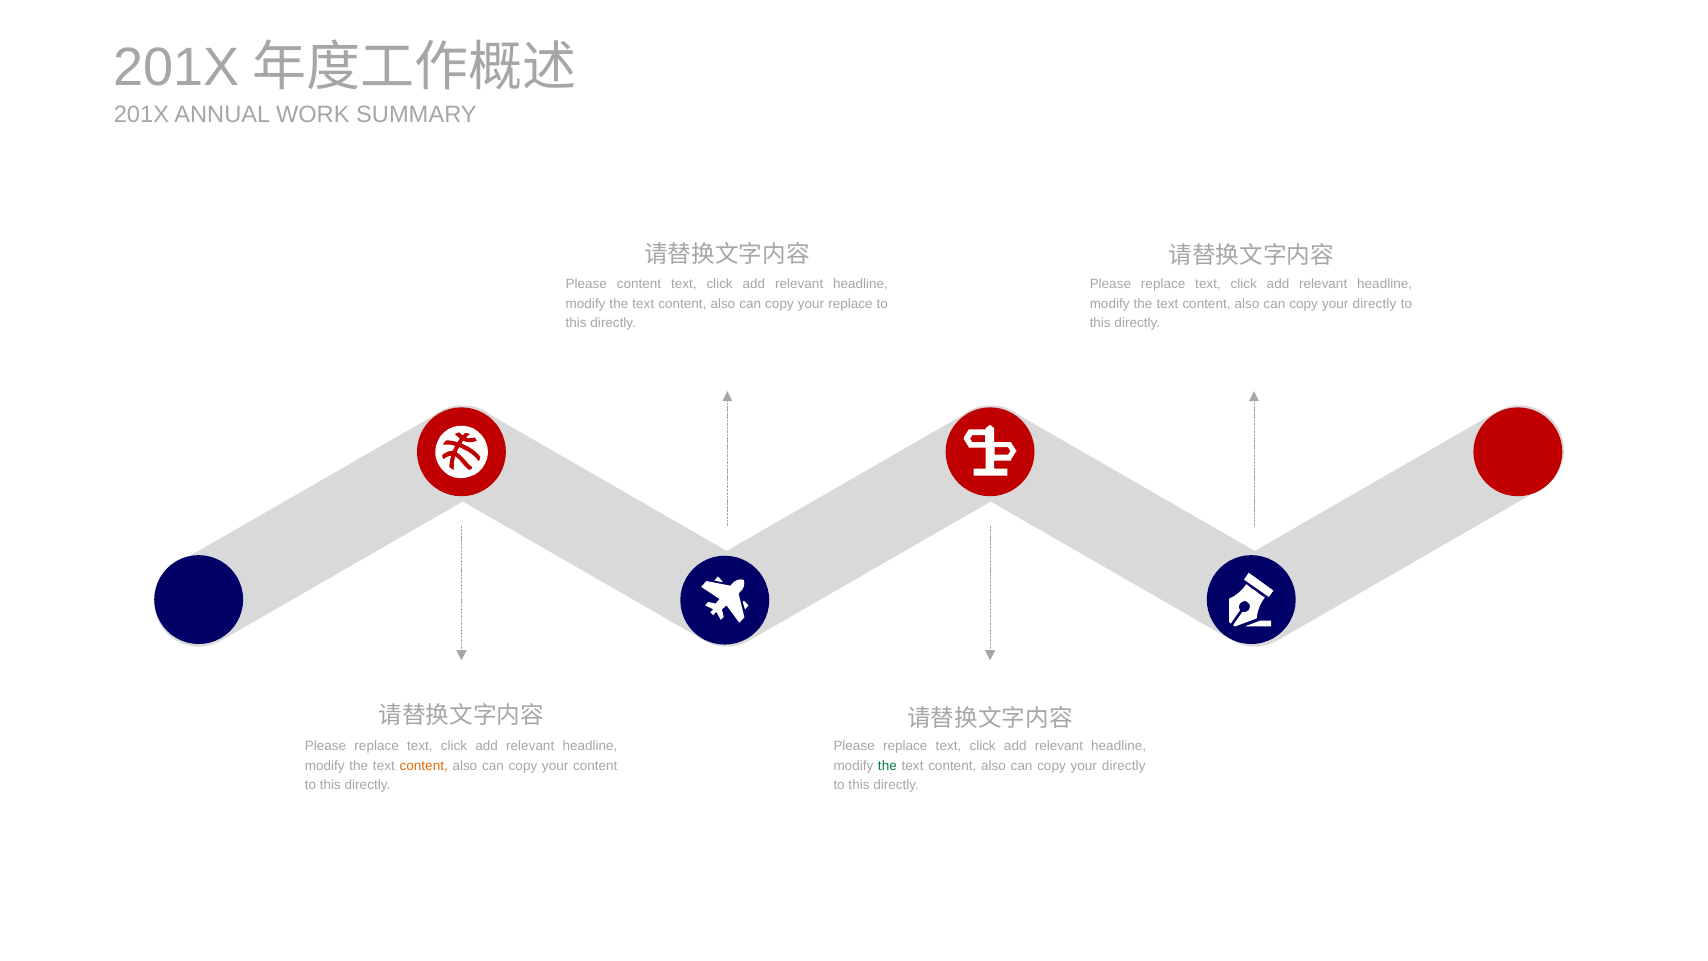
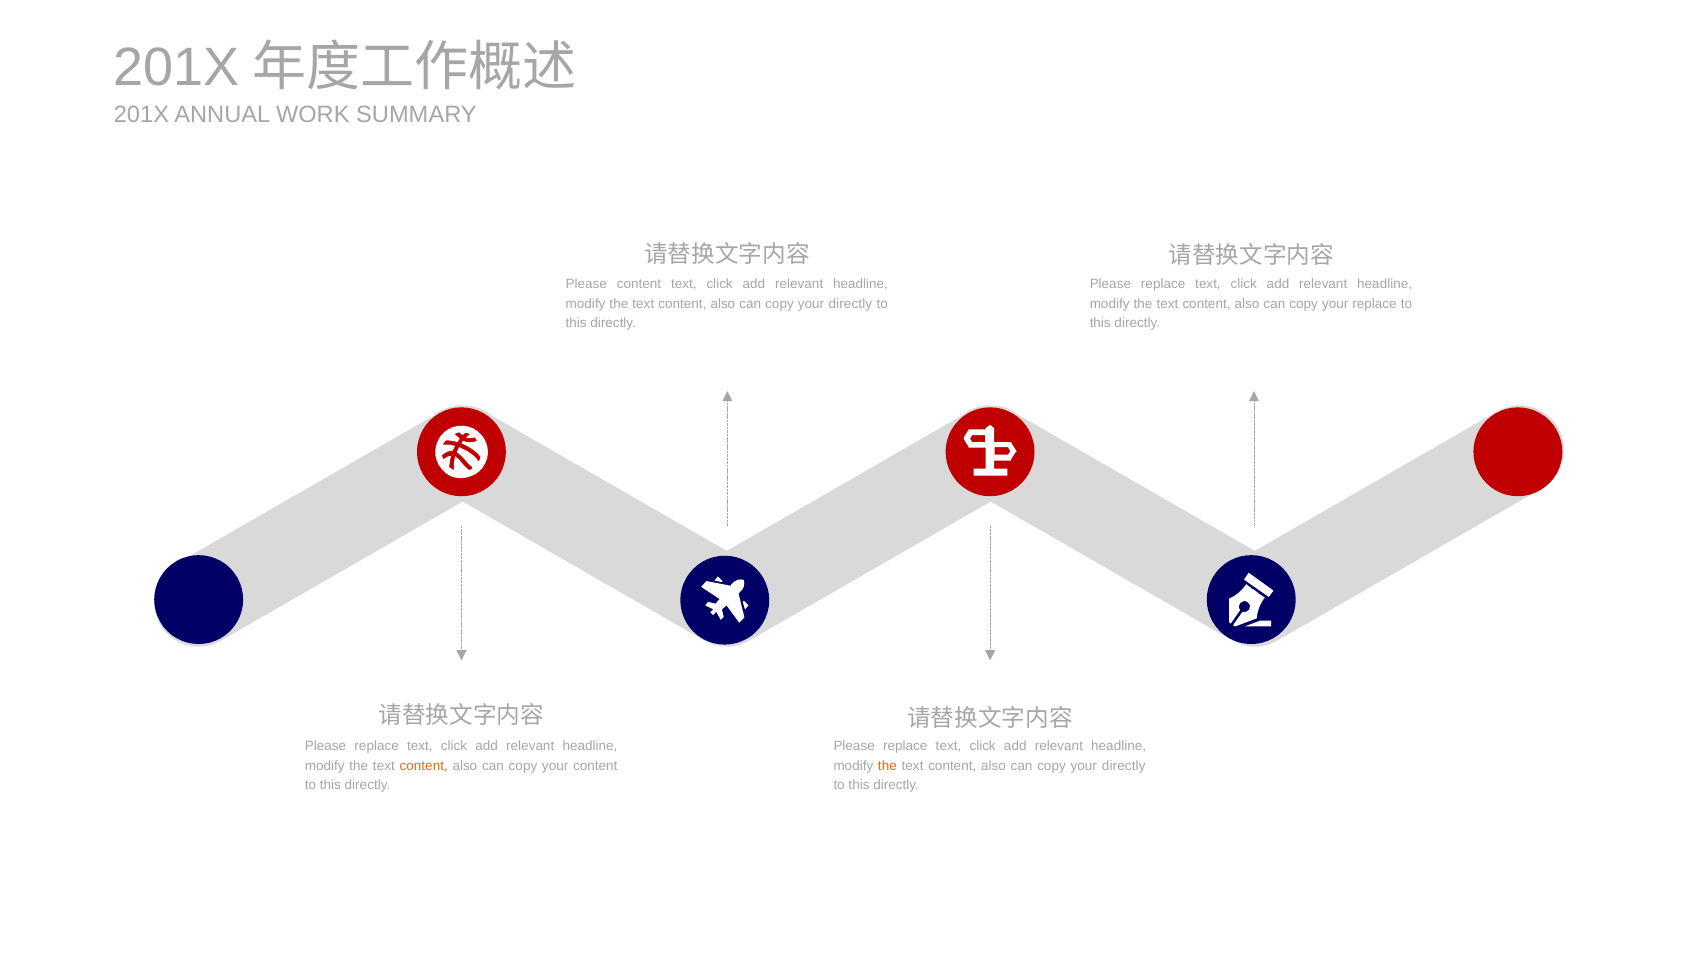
replace: replace -> directly (850, 304)
directly: directly -> replace (1375, 304)
the colour: green -> orange (887, 765)
